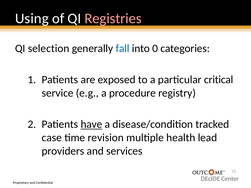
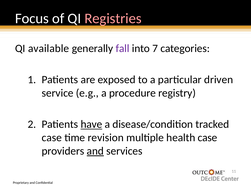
Using: Using -> Focus (32, 19)
selection: selection -> available (49, 48)
fall colour: blue -> purple (123, 48)
0: 0 -> 7 (155, 48)
critical: critical -> driven (219, 80)
health lead: lead -> case (208, 138)
and underline: none -> present (95, 151)
